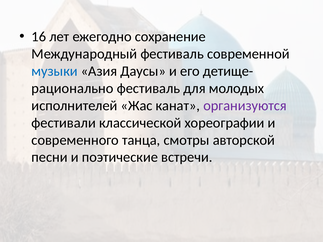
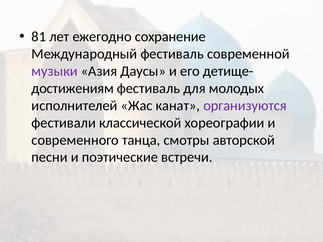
16: 16 -> 81 (39, 37)
музыки colour: blue -> purple (55, 71)
рационально: рационально -> достижениям (73, 88)
